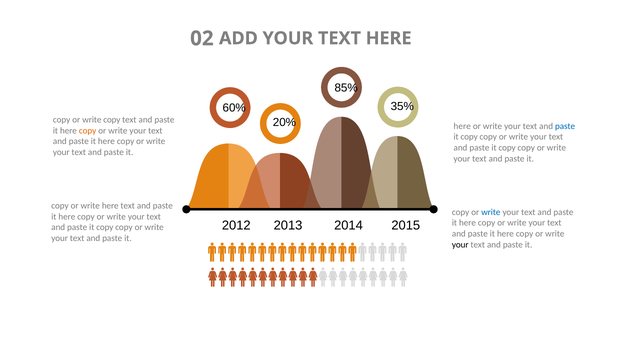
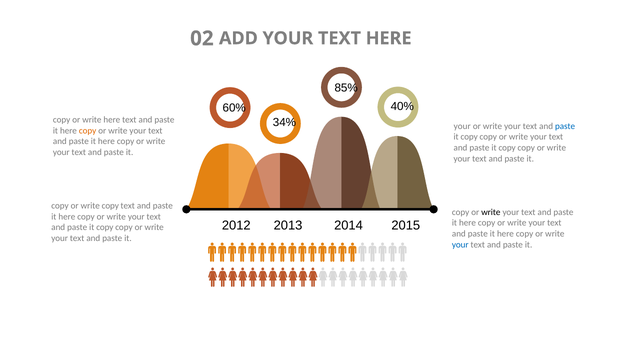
35%: 35% -> 40% (402, 107)
write copy: copy -> here (112, 120)
20%: 20% -> 34% (284, 123)
here: here -> your (462, 126)
write here: here -> copy (110, 206)
write colour: blue -> black (491, 212)
your colour: black -> blue (460, 244)
